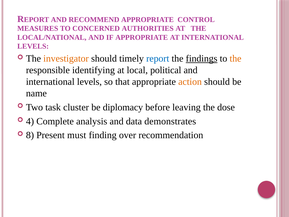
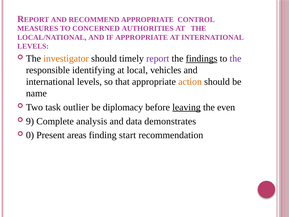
report colour: blue -> purple (158, 58)
the colour: orange -> purple (236, 58)
political: political -> vehicles (166, 70)
cluster: cluster -> outlier (76, 107)
leaving underline: none -> present (186, 107)
dose: dose -> even (226, 107)
4: 4 -> 9 (30, 121)
8: 8 -> 0 (30, 135)
must: must -> areas (77, 135)
over: over -> start (128, 135)
